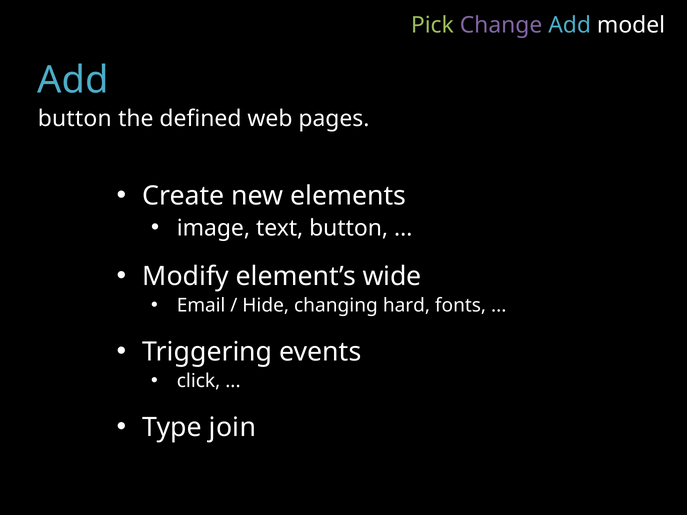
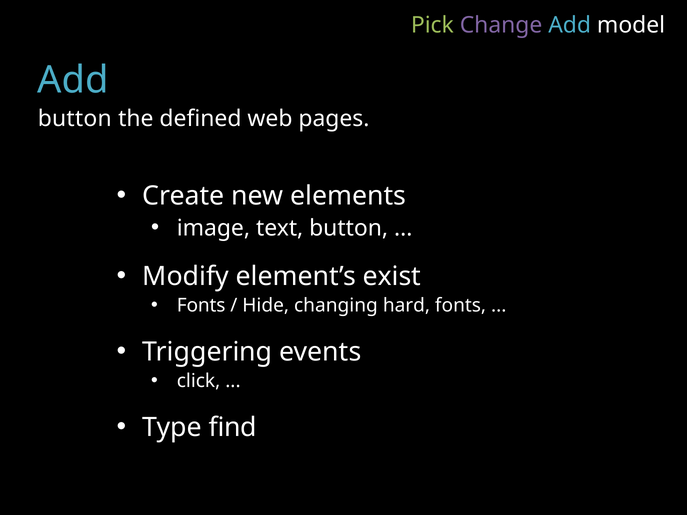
wide: wide -> exist (392, 276)
Email: Email -> Fonts (201, 306)
join: join -> find (233, 428)
